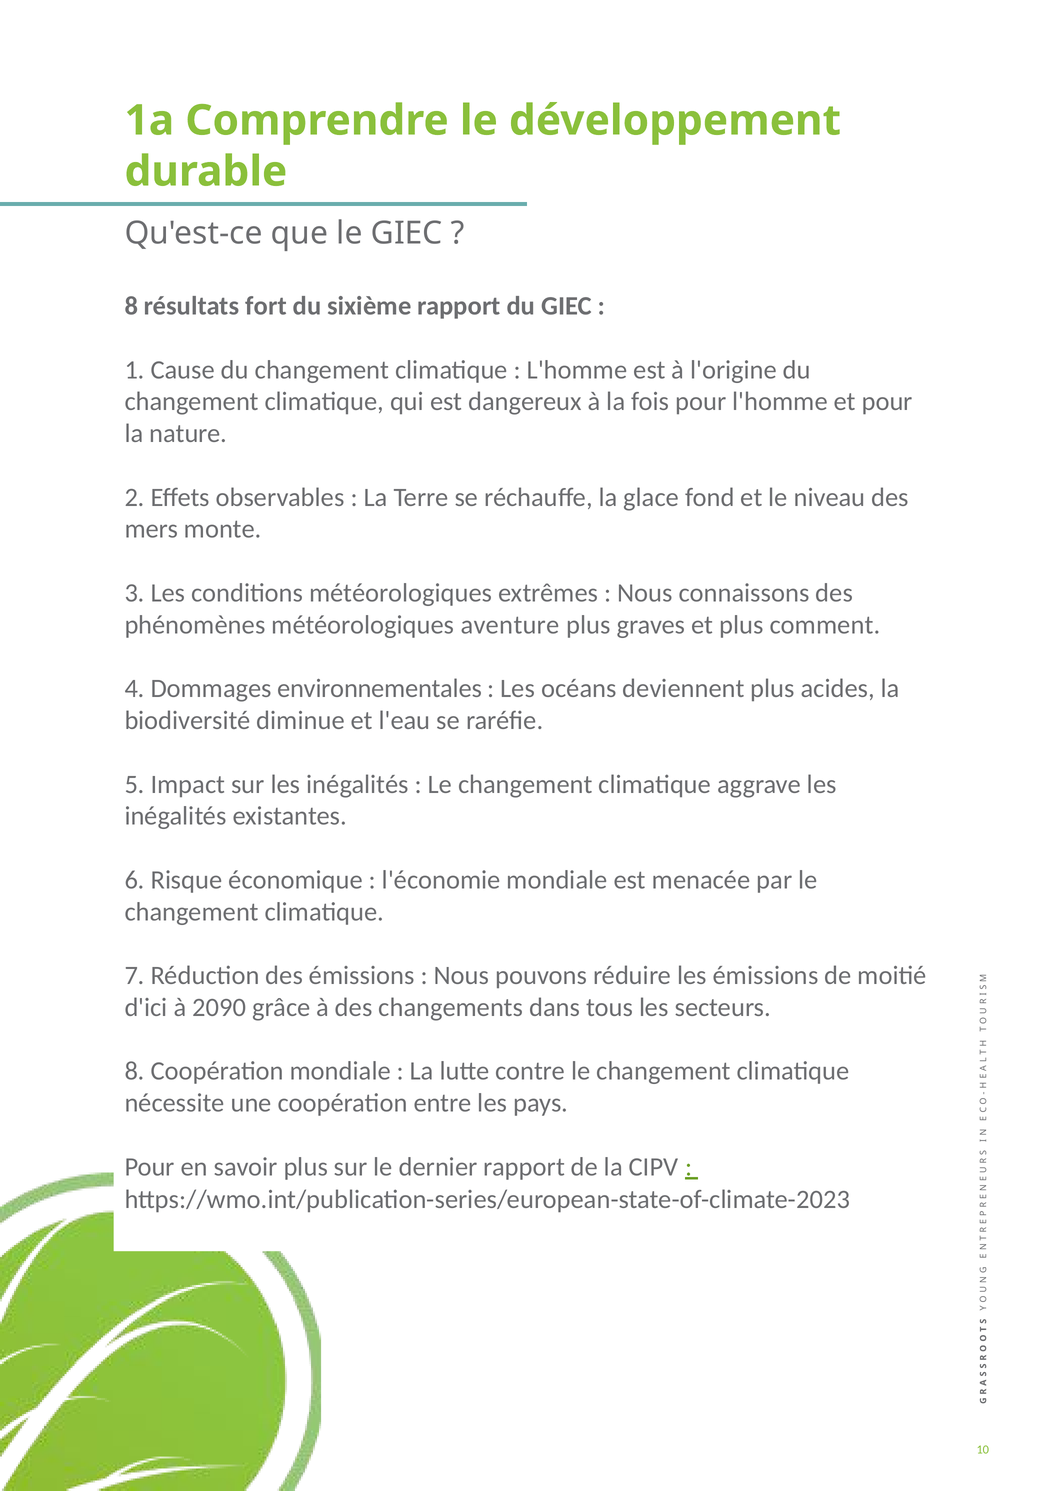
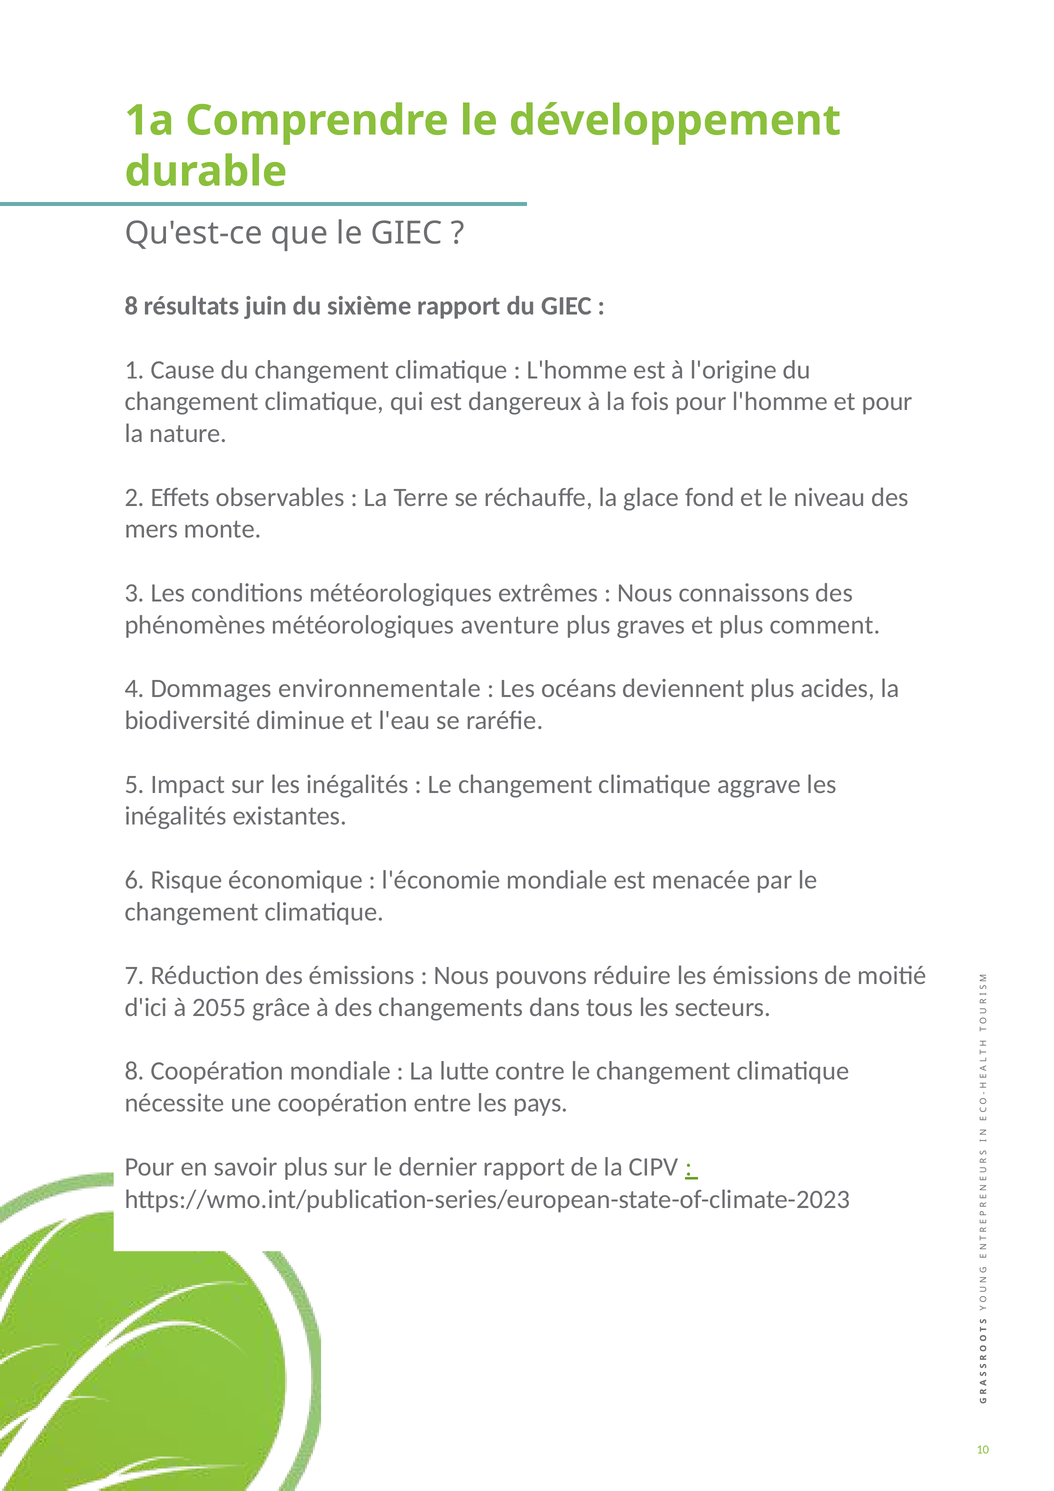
fort: fort -> juin (266, 306)
environnementales: environnementales -> environnementale (379, 688)
2090: 2090 -> 2055 (219, 1007)
